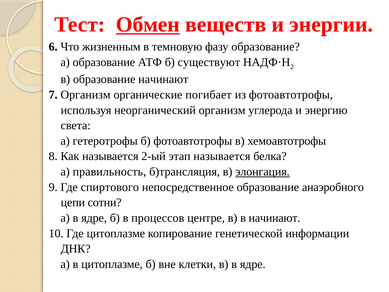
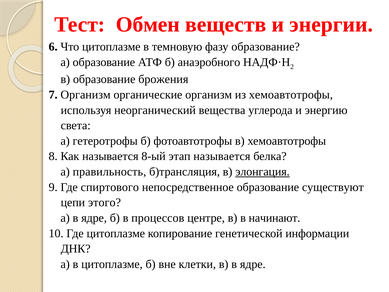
Обмен underline: present -> none (148, 25)
Что жизненным: жизненным -> цитоплазме (111, 47)
существуют: существуют -> анаэробного (209, 62)
образование начинают: начинают -> брожения (163, 79)
органические погибает: погибает -> организм (209, 95)
из фотоавтотрофы: фотоавтотрофы -> хемоавтотрофы (291, 95)
неорганический организм: организм -> вещества (222, 110)
2-ый: 2-ый -> 8-ый (154, 156)
анаэробного: анаэробного -> существуют (333, 187)
сотни: сотни -> этого (104, 202)
